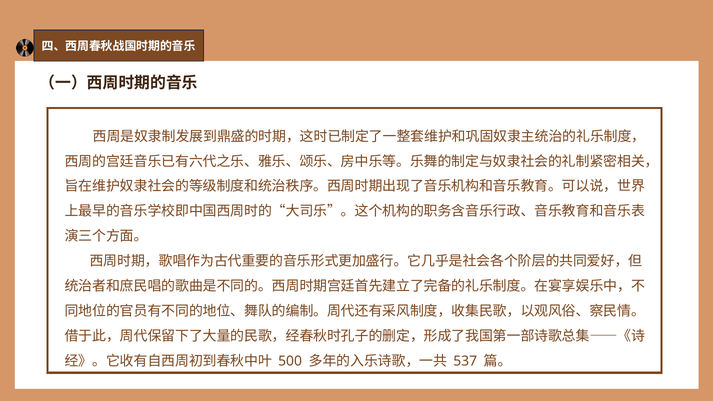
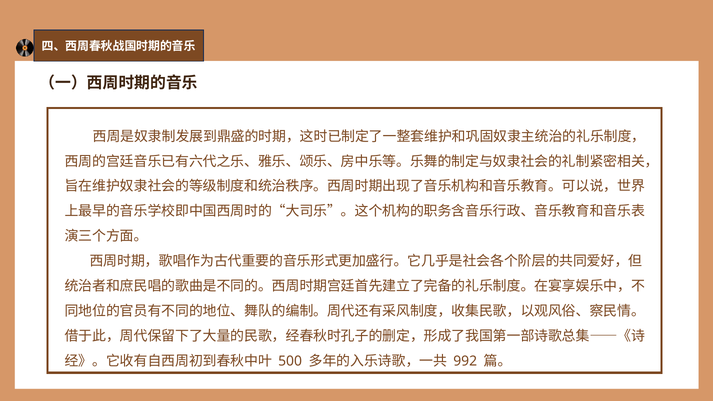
537: 537 -> 992 (465, 361)
